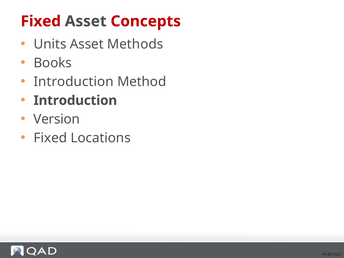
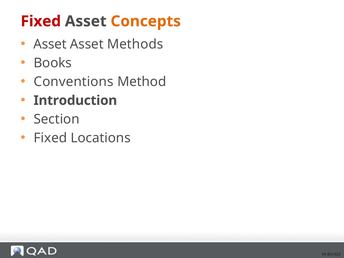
Concepts colour: red -> orange (146, 21)
Units: Units -> Asset (50, 44)
Introduction: Introduction -> Conventions (74, 82)
Version: Version -> Section (57, 119)
